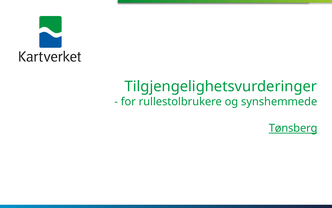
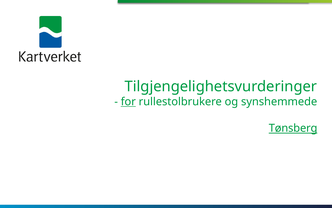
for underline: none -> present (128, 101)
